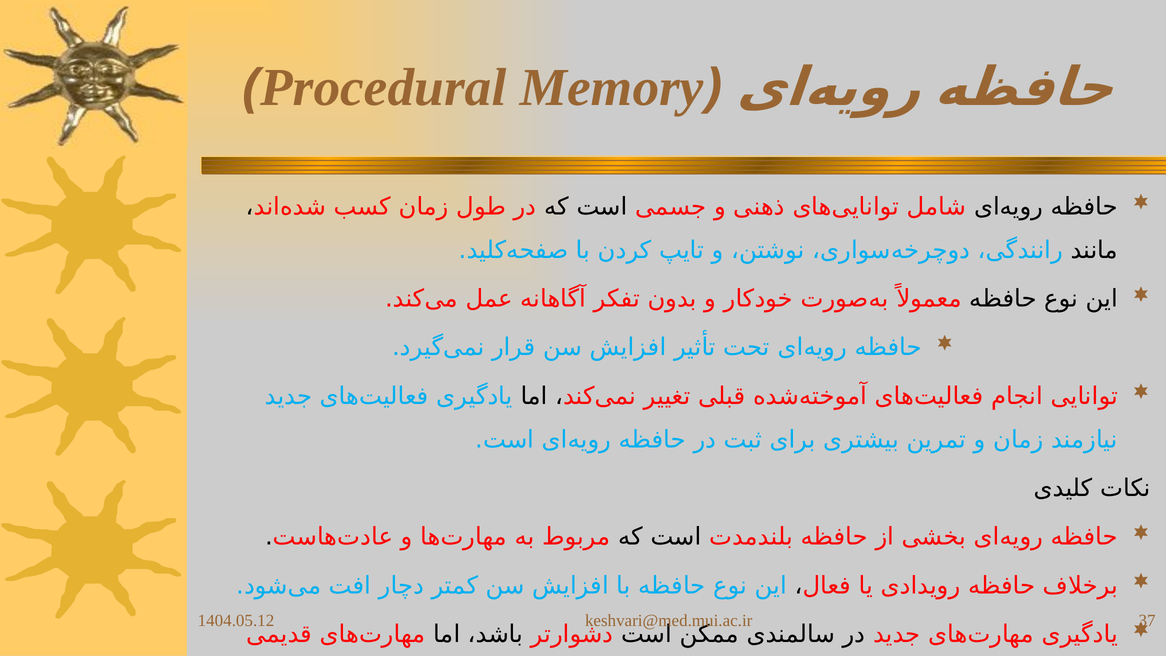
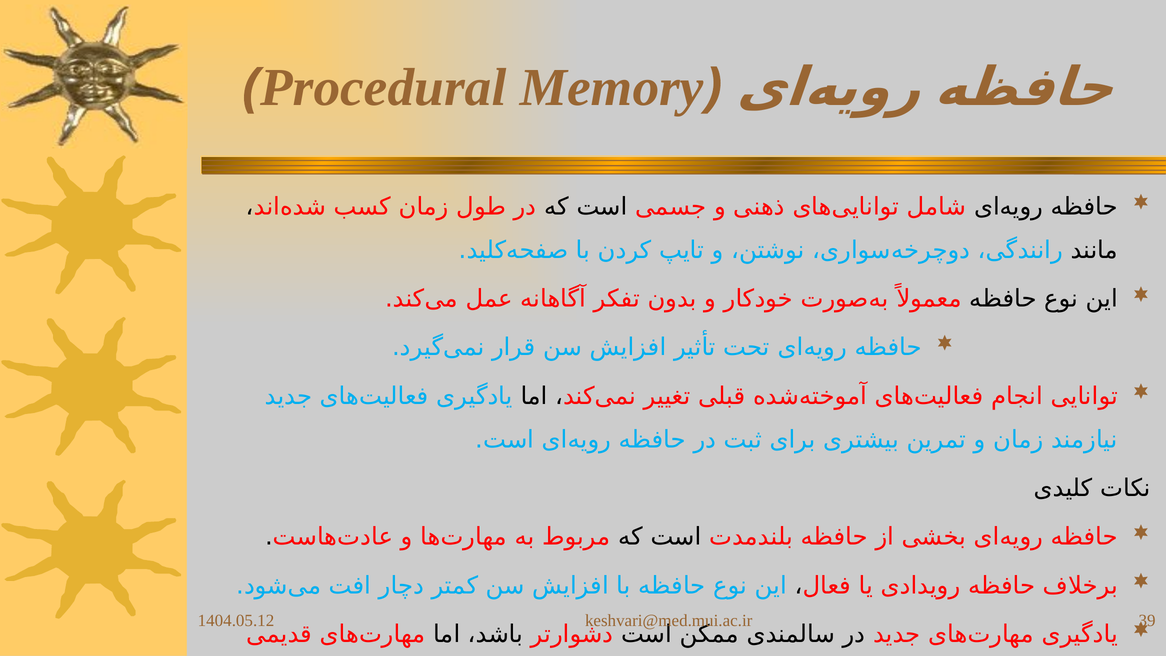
37: 37 -> 39 (1147, 621)
